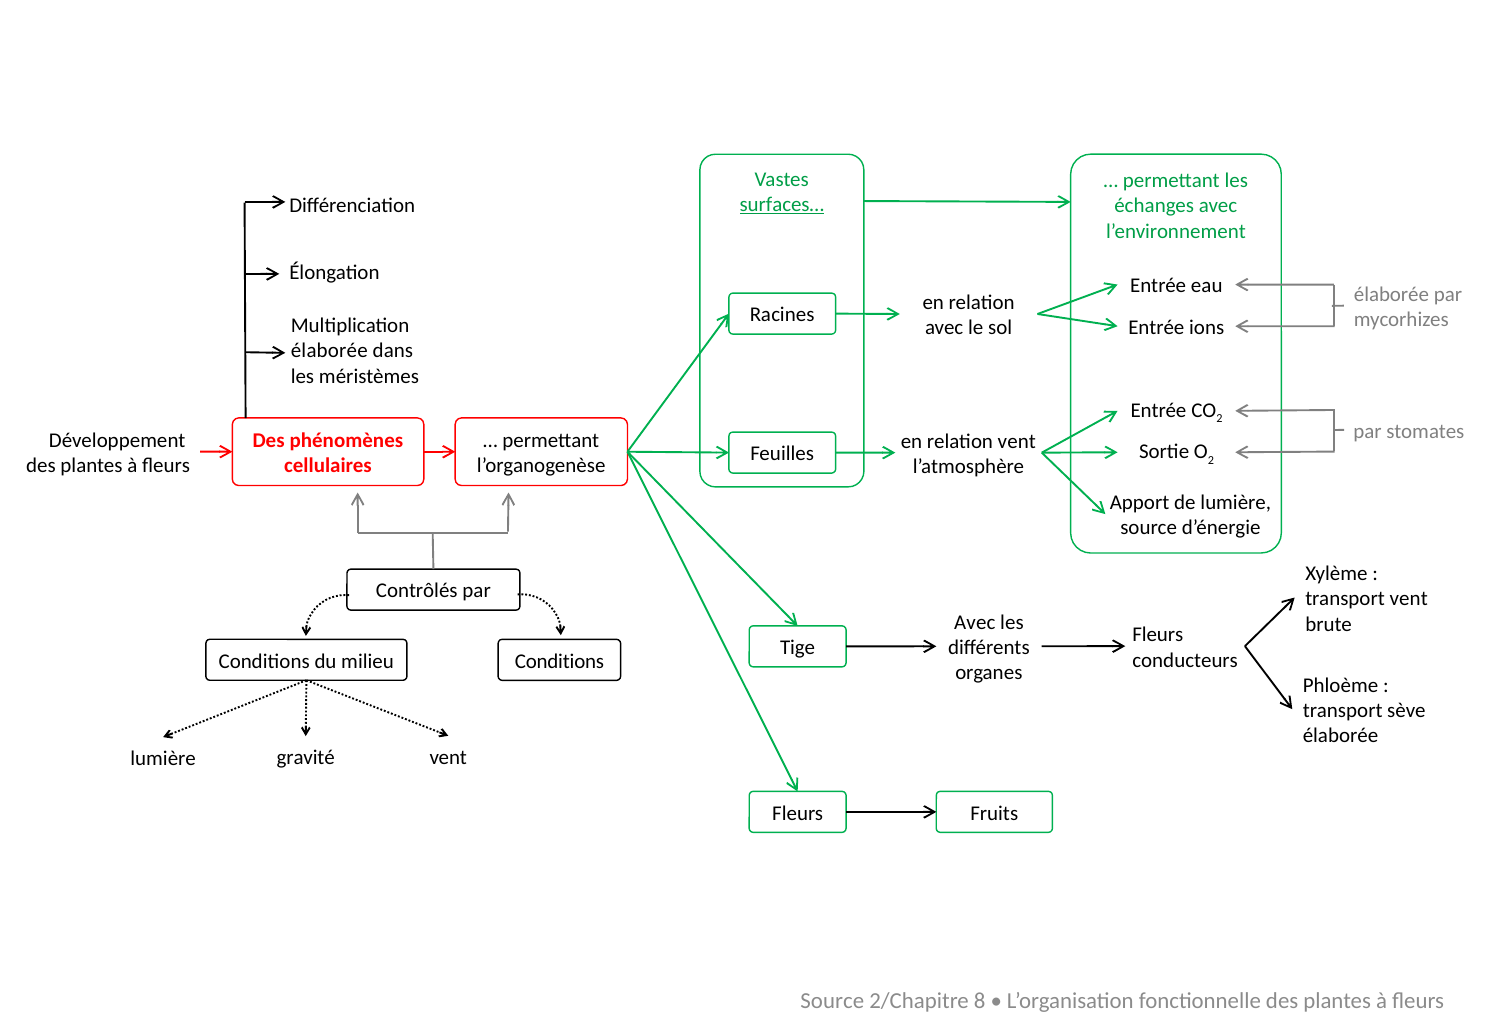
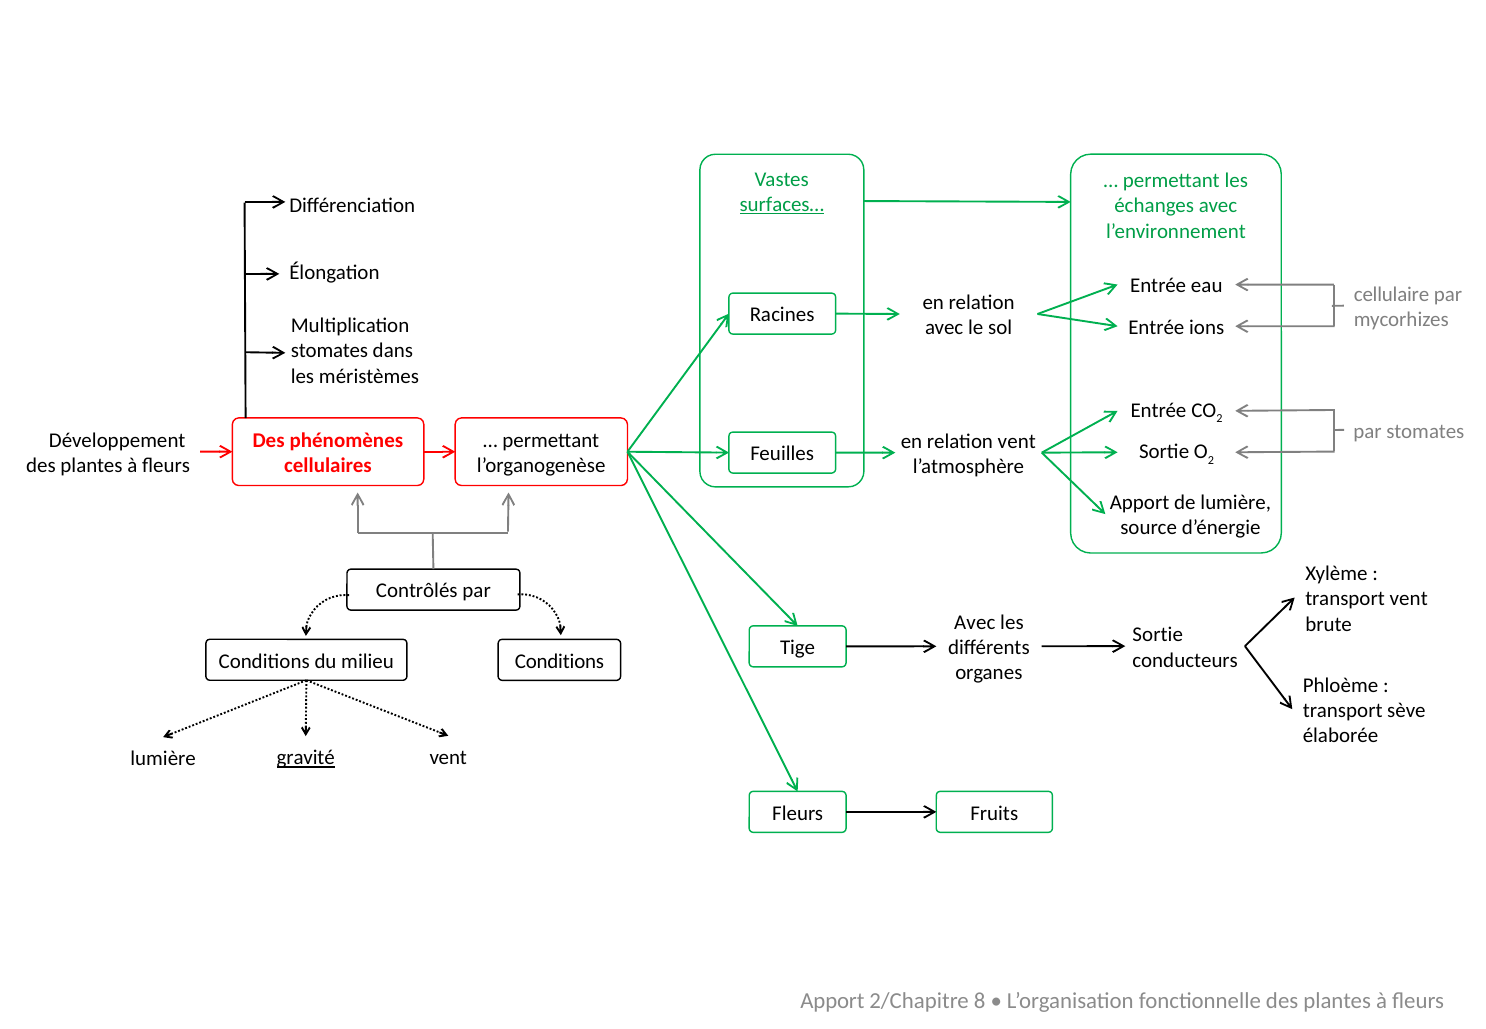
élaborée: élaborée -> cellulaire (1392, 294)
élaborée: élaborée -> stomates (330, 351)
Fleurs: Fleurs -> Sortie (1158, 635)
gravité underline: none -> present (306, 758)
Source: Source -> Apport (832, 1001)
